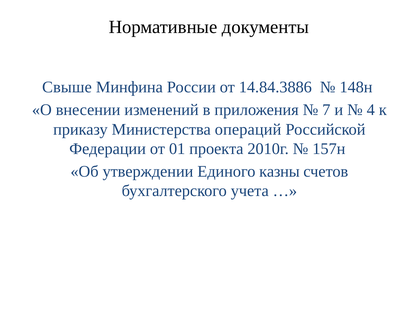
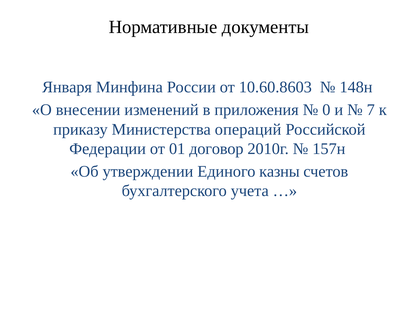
Свыше: Свыше -> Января (67, 87)
14.84.3886: 14.84.3886 -> 10.60.8603 (275, 87)
7: 7 -> 0 (326, 110)
4: 4 -> 7 (371, 110)
проекта: проекта -> договор (216, 149)
